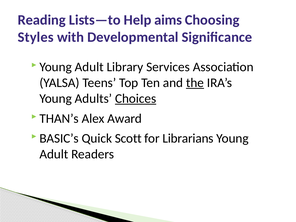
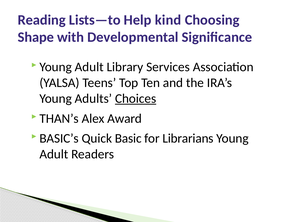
aims: aims -> kind (168, 20)
Styles: Styles -> Shape (36, 37)
the underline: present -> none (195, 83)
Scott: Scott -> Basic (128, 138)
